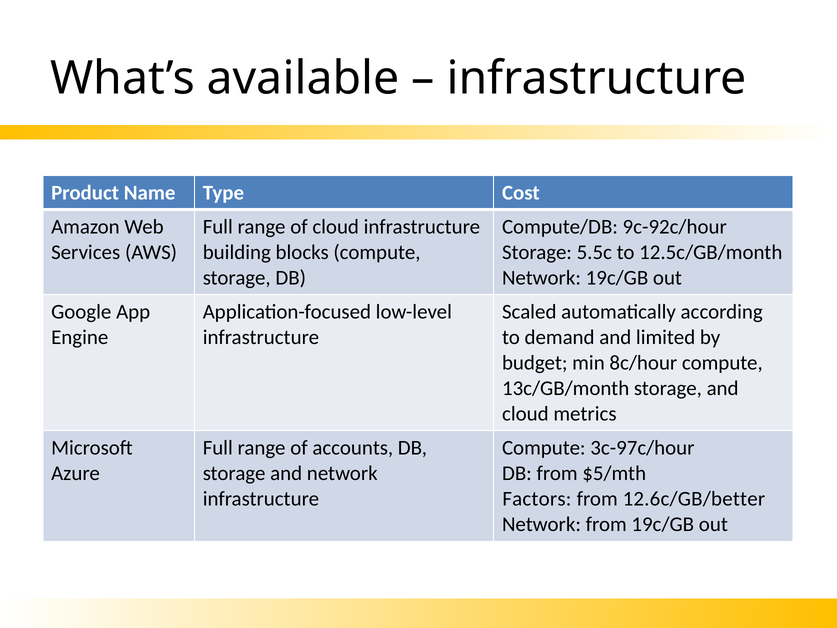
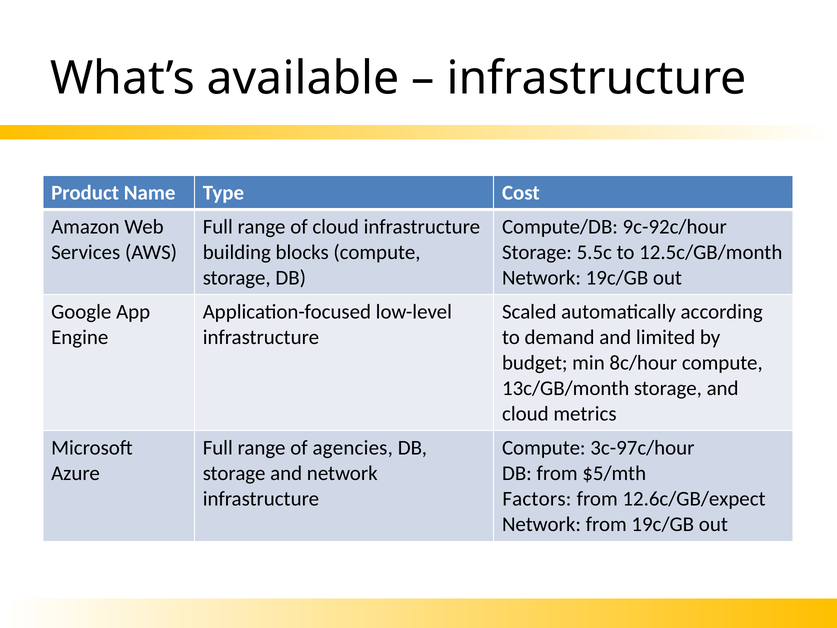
accounts: accounts -> agencies (353, 448)
12.6c/GB/better: 12.6c/GB/better -> 12.6c/GB/expect (694, 499)
